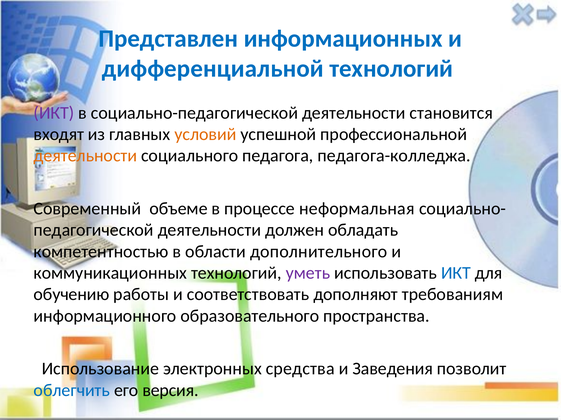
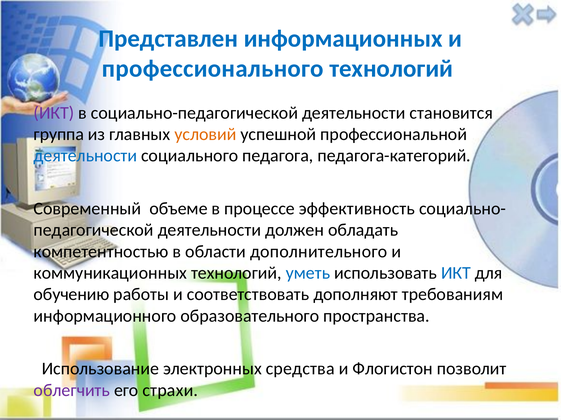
дифференциальной: дифференциальной -> профессионального (213, 69)
входят: входят -> группа (59, 134)
деятельности colour: orange -> blue (85, 156)
педагога-колледжа: педагога-колледжа -> педагога-категорий (394, 156)
неформальная: неформальная -> эффективность (357, 209)
уметь colour: purple -> blue (308, 273)
Заведения: Заведения -> Флогистон (393, 369)
облегчить colour: blue -> purple (72, 391)
версия: версия -> страхи (170, 391)
